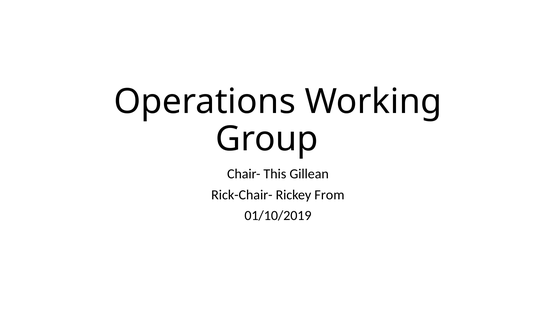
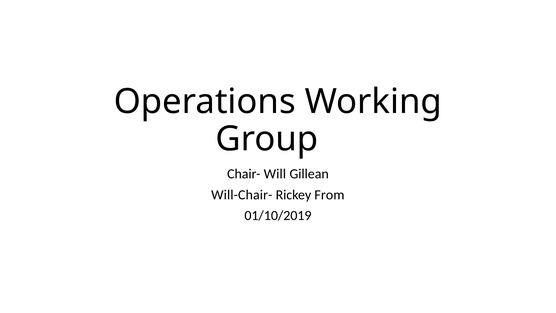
This: This -> Will (275, 174)
Rick-Chair-: Rick-Chair- -> Will-Chair- (242, 195)
